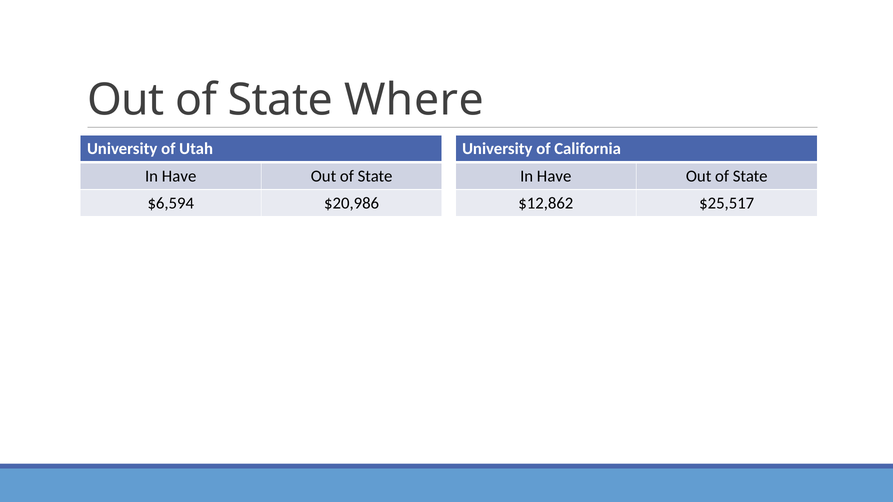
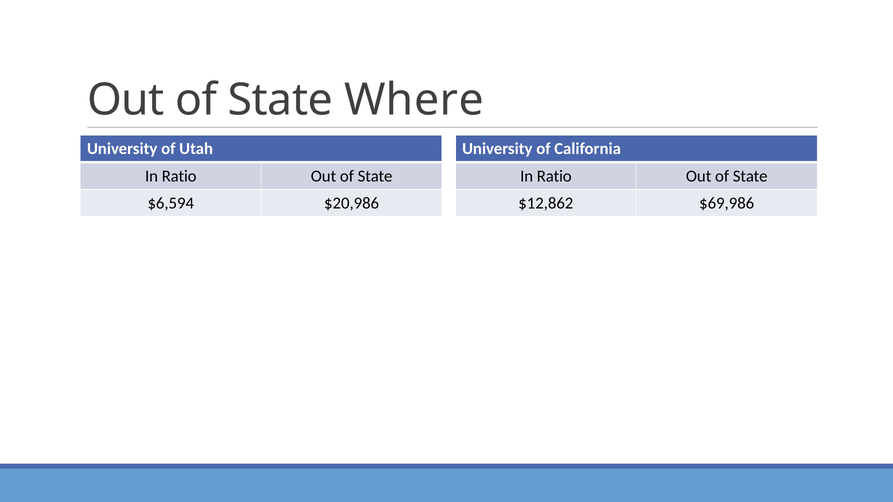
Have: Have -> Ratio (179, 176)
Have: Have -> Ratio (554, 176)
$25,517: $25,517 -> $69,986 (727, 203)
